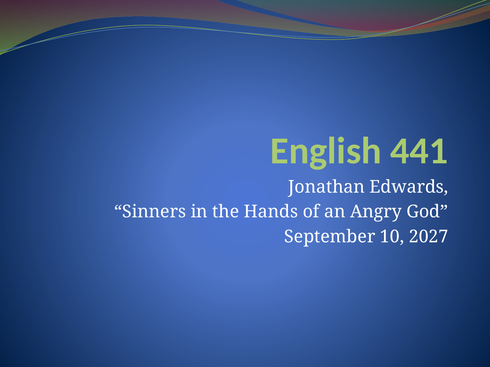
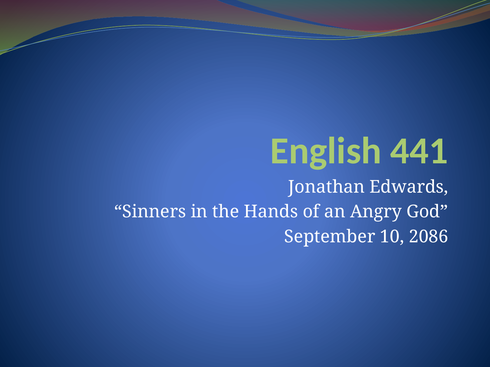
2027: 2027 -> 2086 (429, 237)
